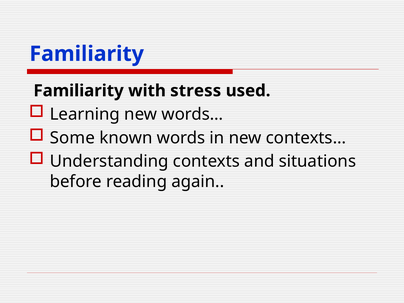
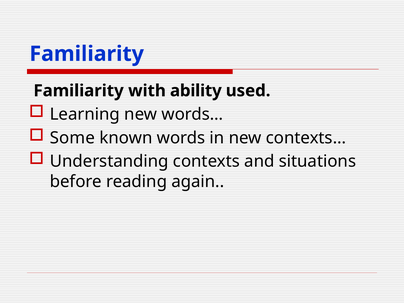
stress: stress -> ability (196, 91)
